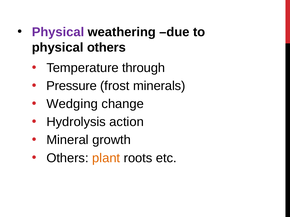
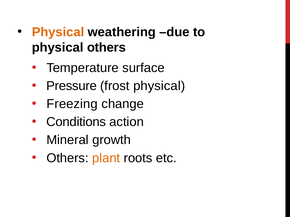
Physical colour: purple -> orange (58, 32)
through: through -> surface (144, 68)
frost minerals: minerals -> physical (159, 86)
Wedging: Wedging -> Freezing (72, 104)
Hydrolysis: Hydrolysis -> Conditions (76, 122)
